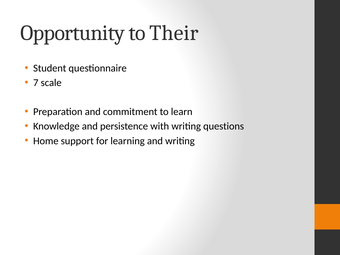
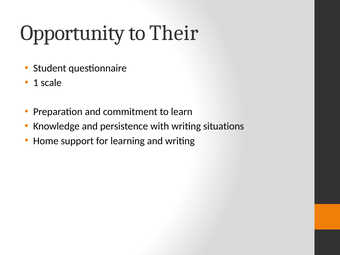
7: 7 -> 1 (36, 83)
questions: questions -> situations (224, 126)
